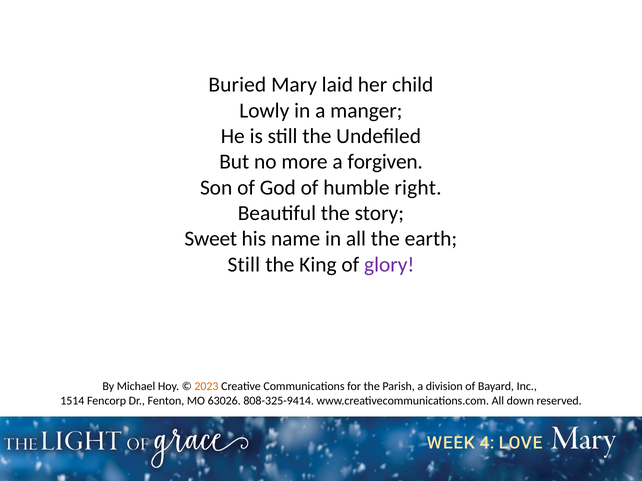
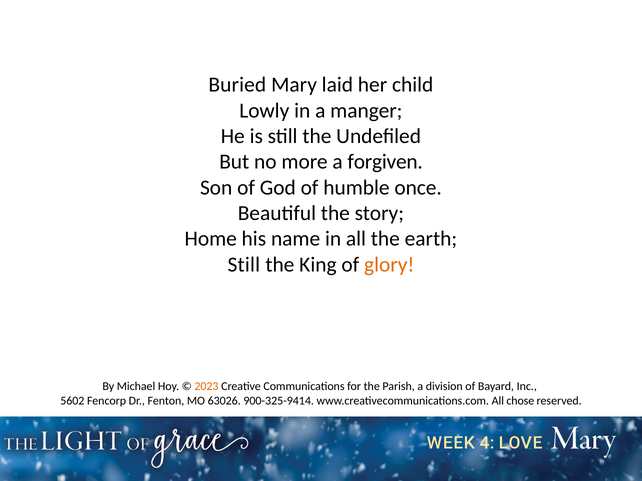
right: right -> once (418, 188)
Sweet: Sweet -> Home (211, 239)
glory colour: purple -> orange (389, 265)
1514: 1514 -> 5602 (72, 401)
808-325-9414: 808-325-9414 -> 900-325-9414 (279, 401)
down: down -> chose (520, 401)
